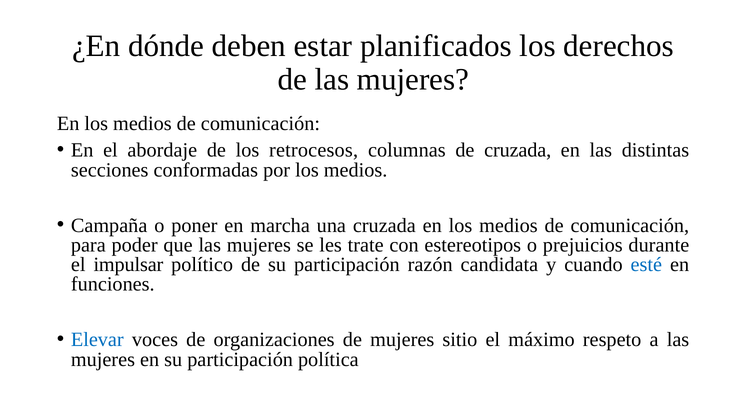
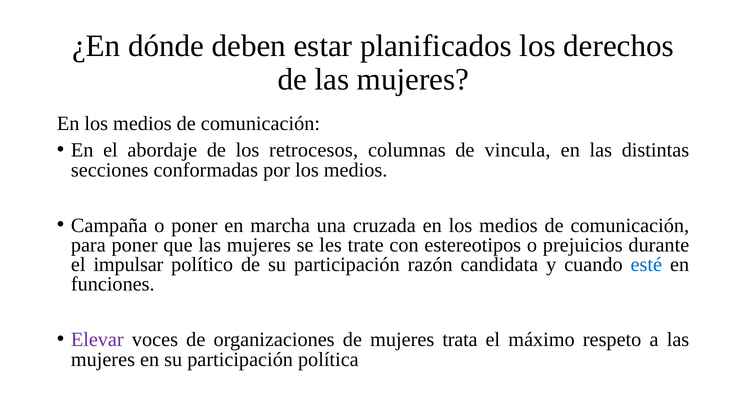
de cruzada: cruzada -> vincula (518, 150)
para poder: poder -> poner (135, 245)
Elevar colour: blue -> purple (97, 340)
sitio: sitio -> trata (460, 340)
